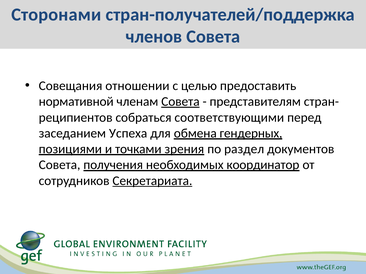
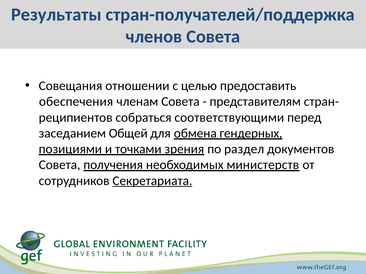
Сторонами: Сторонами -> Результаты (56, 15)
нормативной: нормативной -> обеспечения (76, 102)
Совета underline: present -> none (180, 102)
Успеха: Успеха -> Общей (128, 133)
координатор: координатор -> министерств (263, 165)
